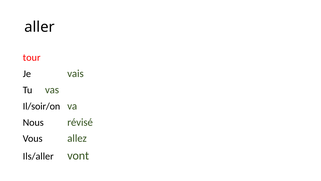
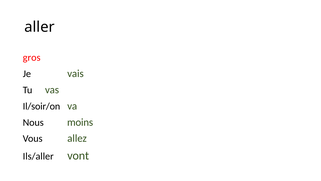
tour: tour -> gros (32, 58)
révisé: révisé -> moins (80, 122)
